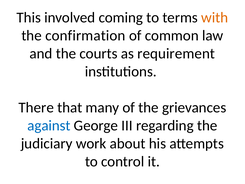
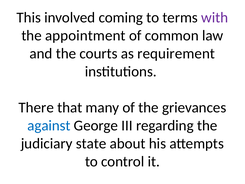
with colour: orange -> purple (215, 18)
confirmation: confirmation -> appointment (85, 36)
work: work -> state (91, 143)
